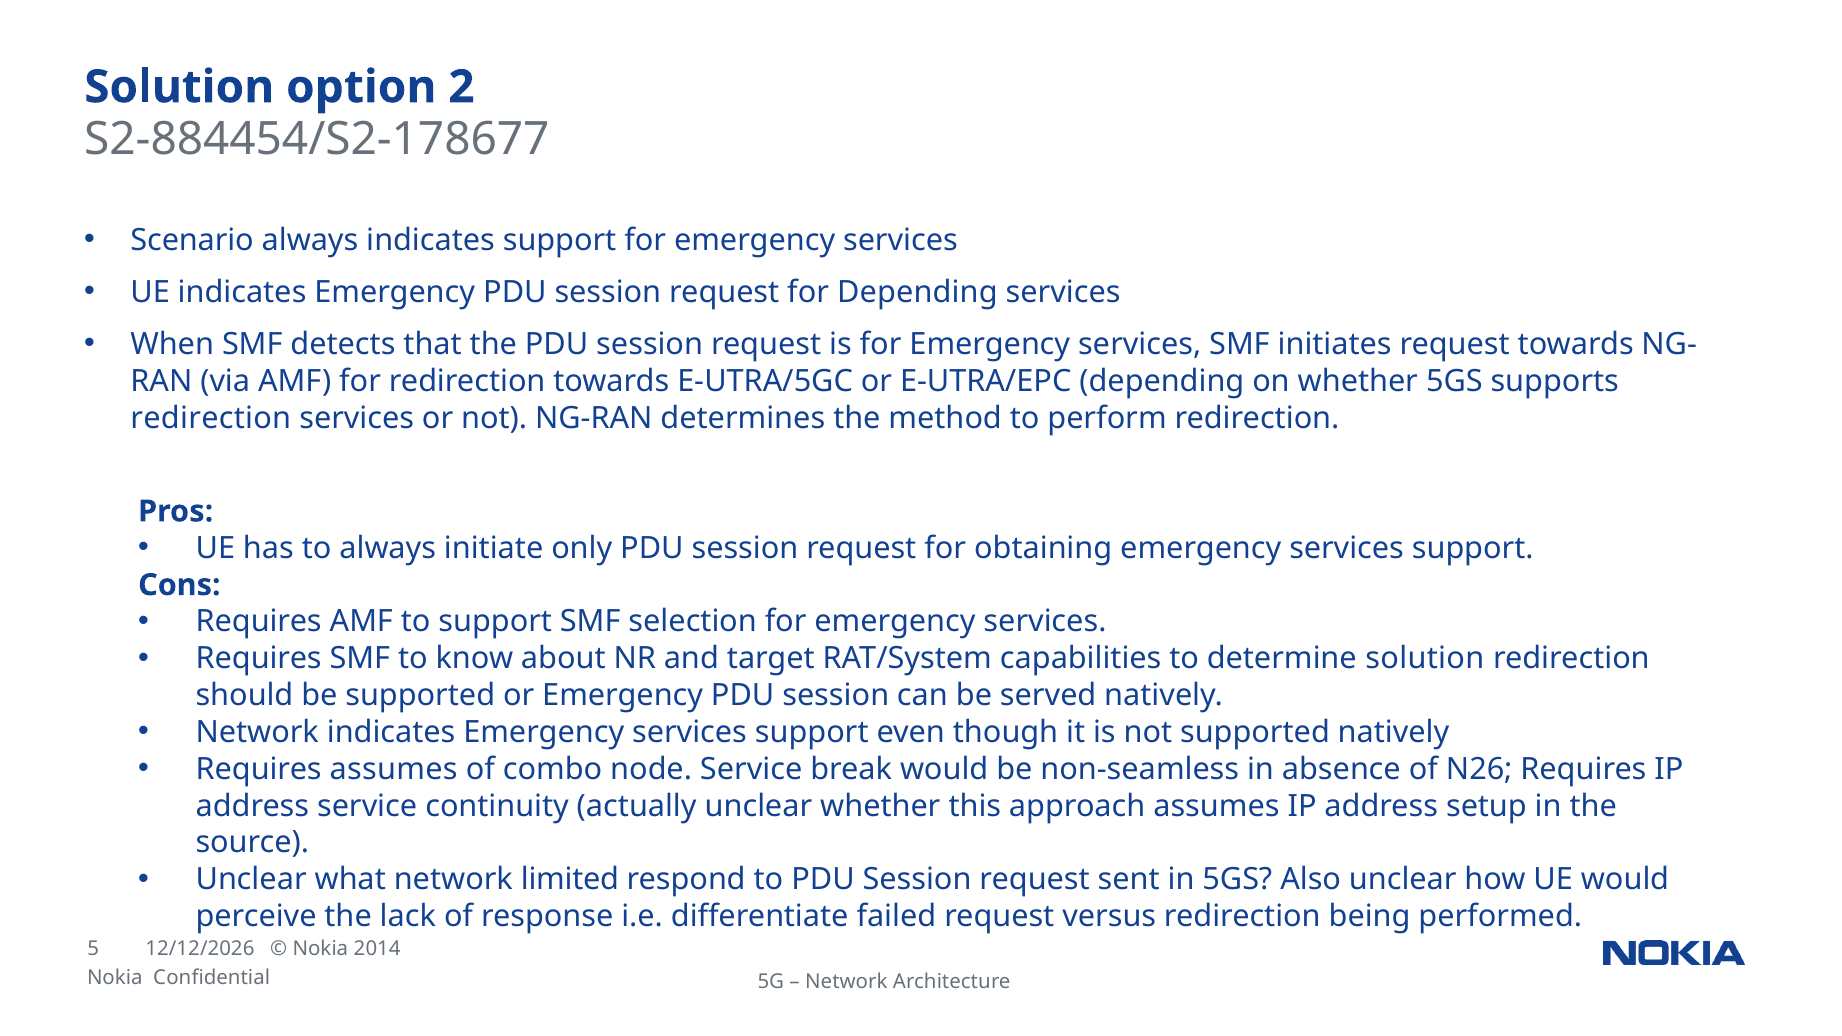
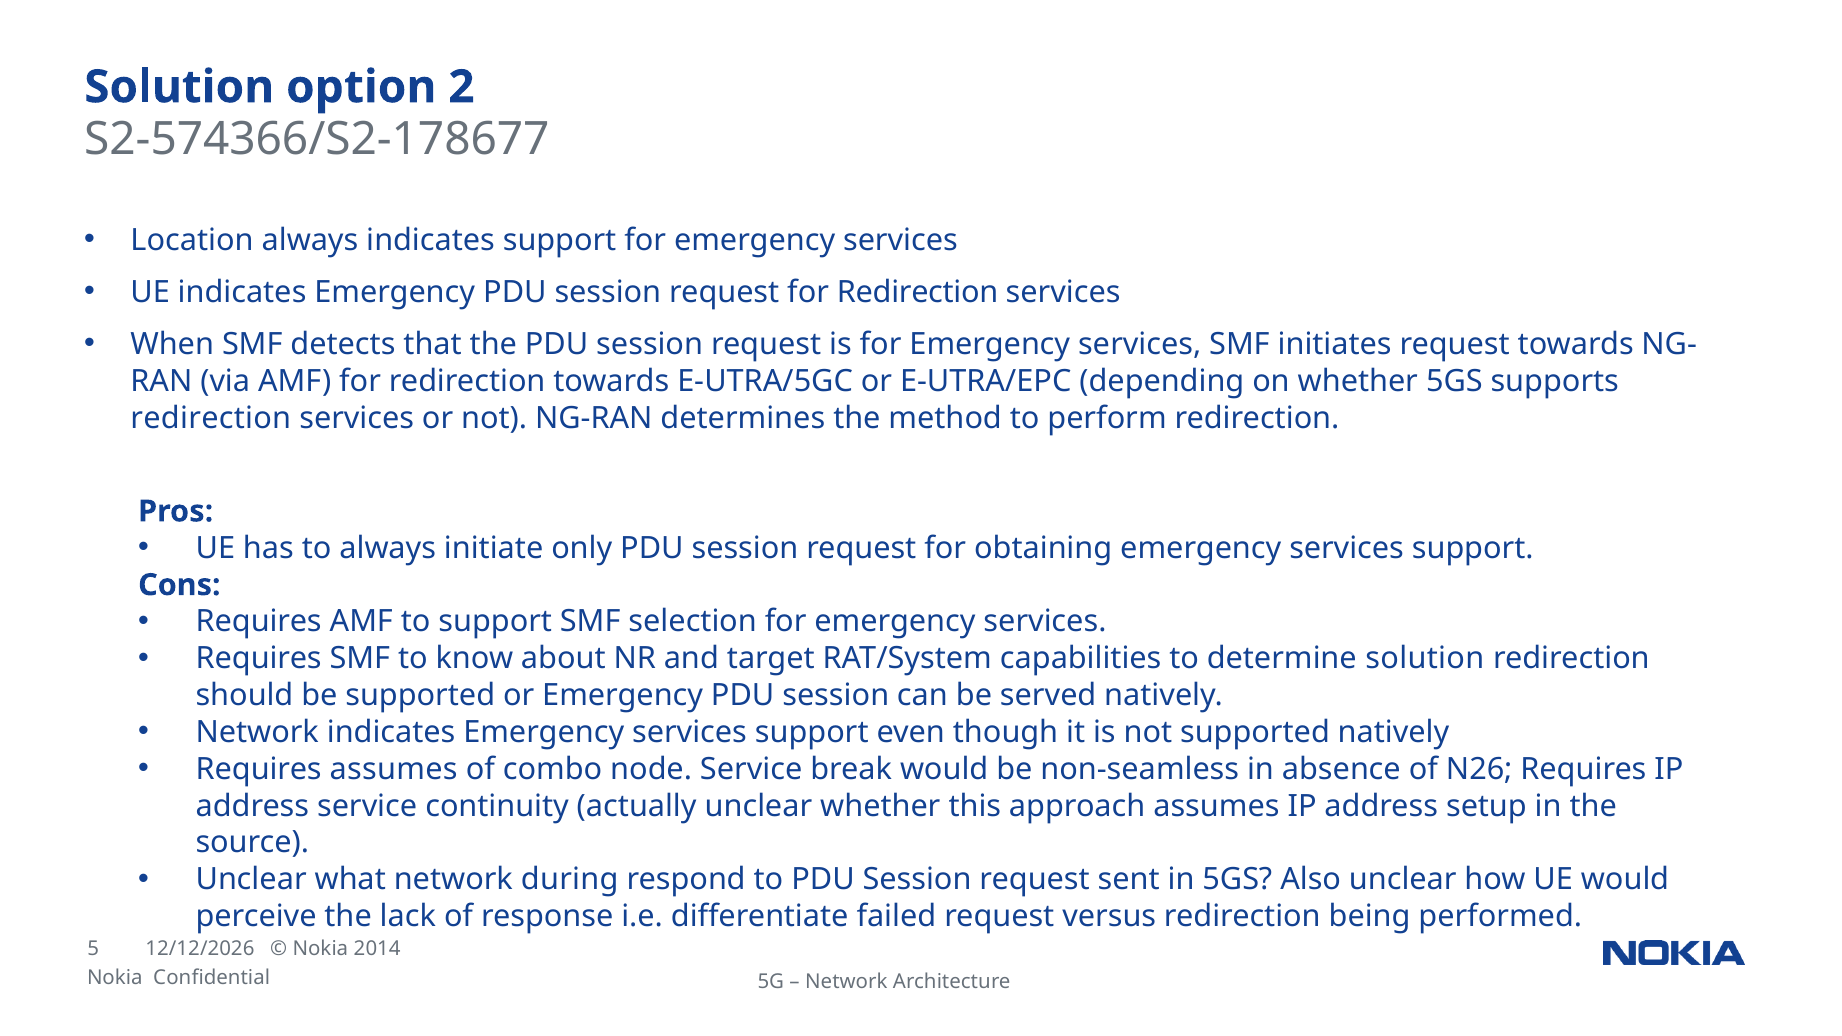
S2-884454/S2-178677: S2-884454/S2-178677 -> S2-574366/S2-178677 (317, 139)
Scenario: Scenario -> Location (192, 240)
request for Depending: Depending -> Redirection (918, 292)
limited: limited -> during (570, 880)
